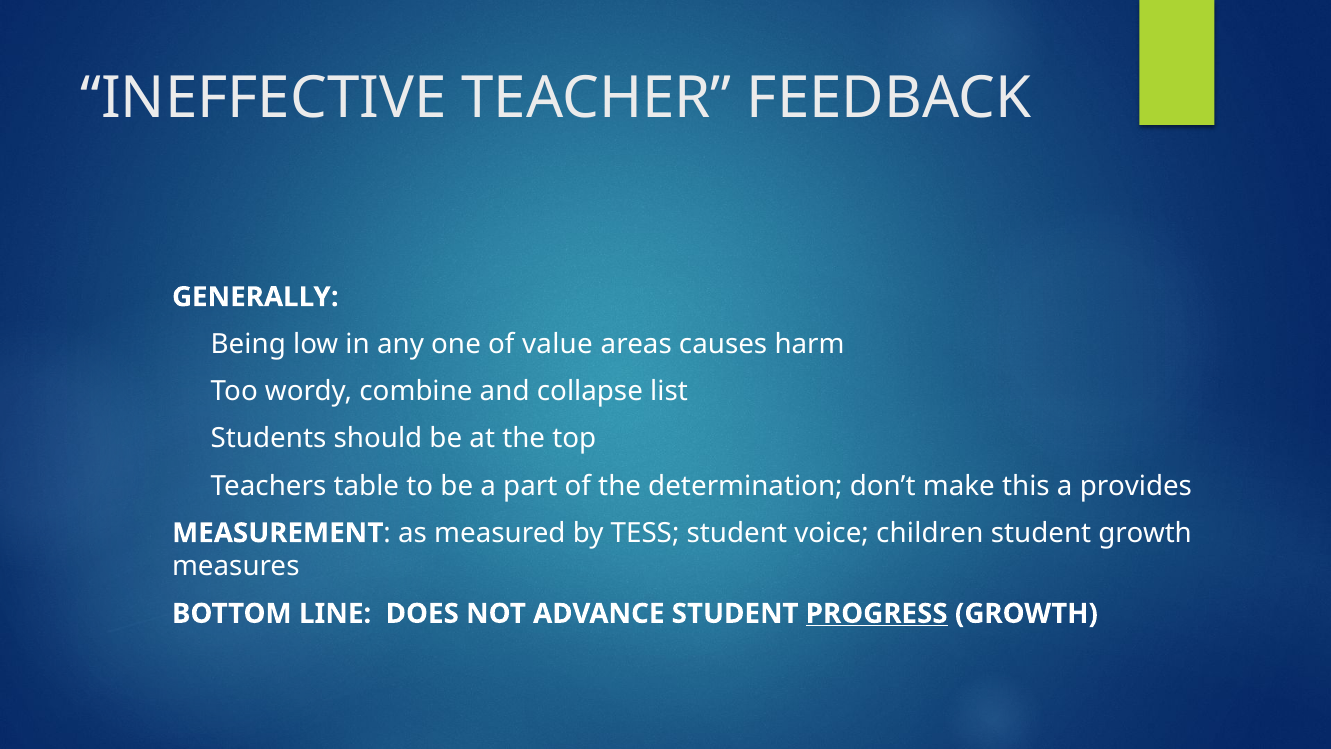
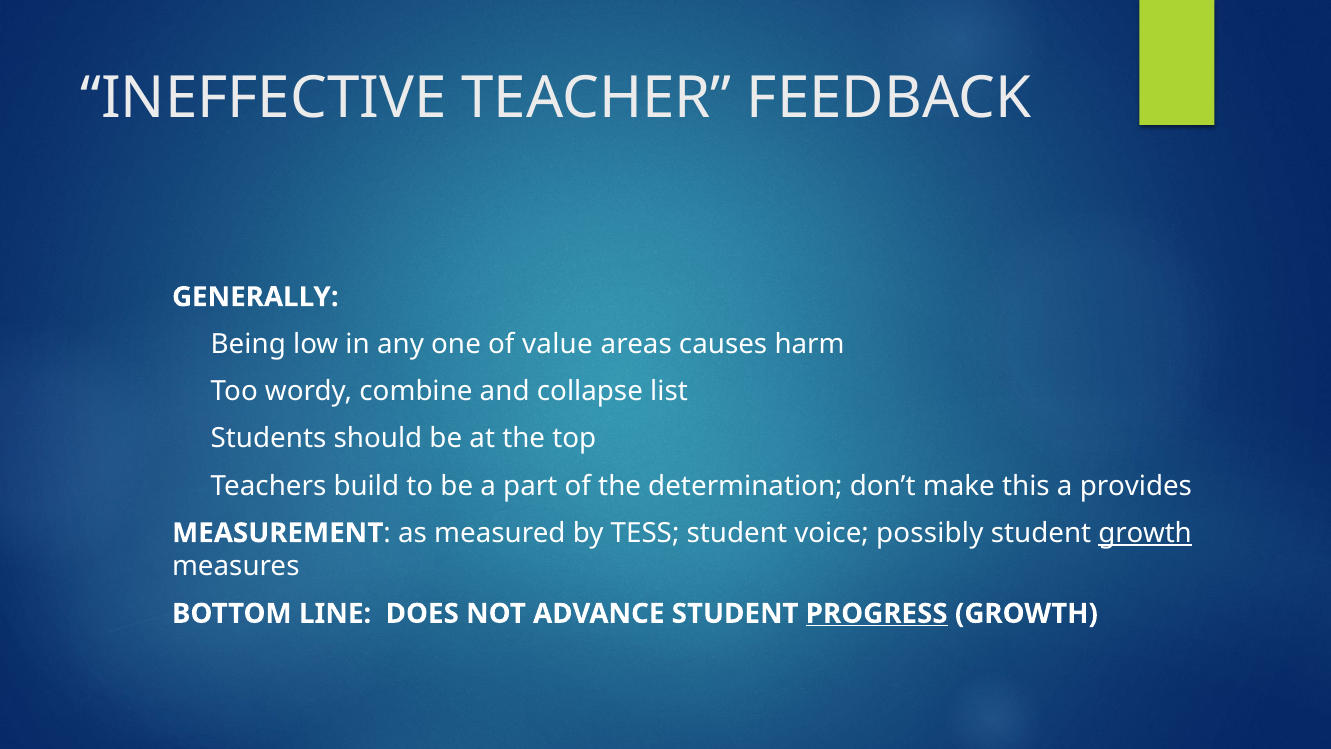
table: table -> build (366, 486)
children: children -> possibly (930, 533)
growth underline: none -> present (1145, 533)
